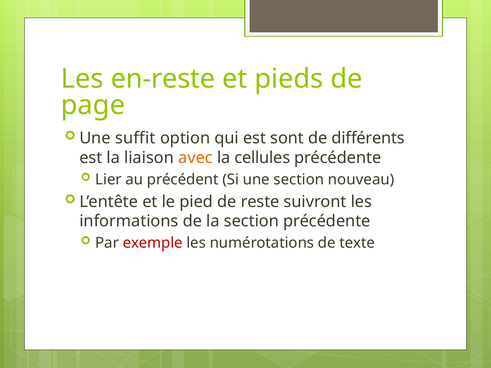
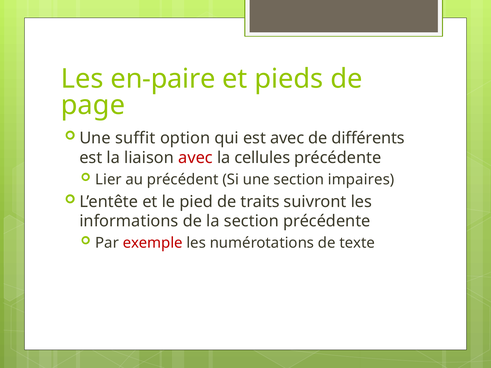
en-reste: en-reste -> en-paire (163, 79)
est sont: sont -> avec (287, 138)
avec colour: orange -> red (195, 158)
nouveau: nouveau -> impaires (361, 180)
reste: reste -> traits (260, 202)
